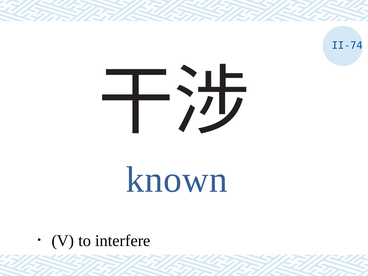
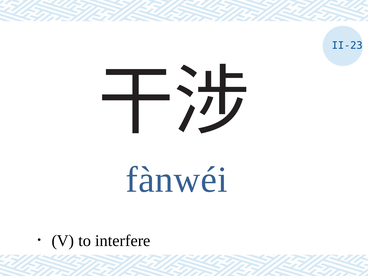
II-74: II-74 -> II-23 (347, 45)
known: known -> fànwéi (177, 180)
